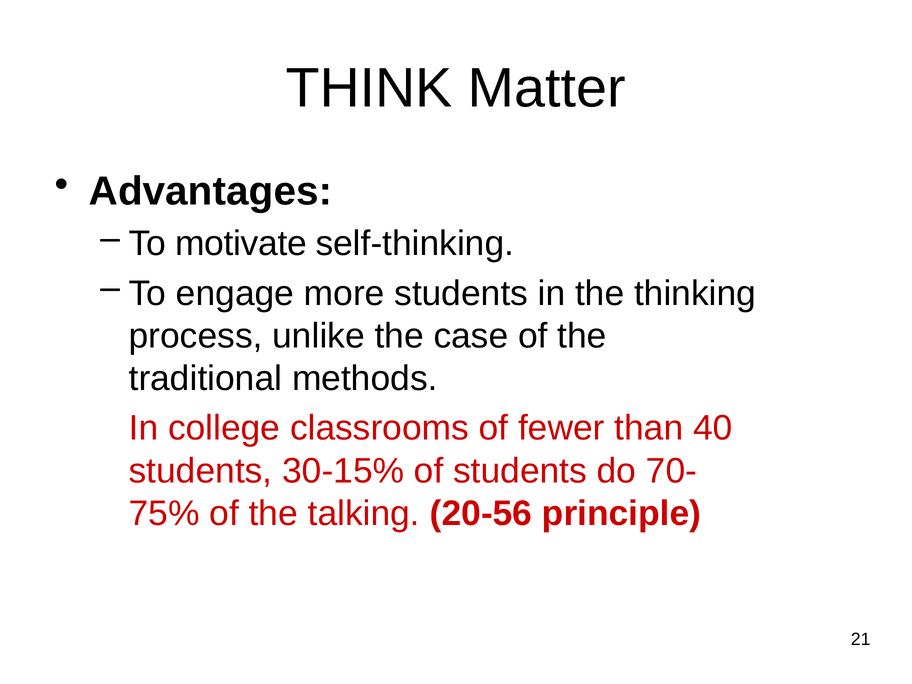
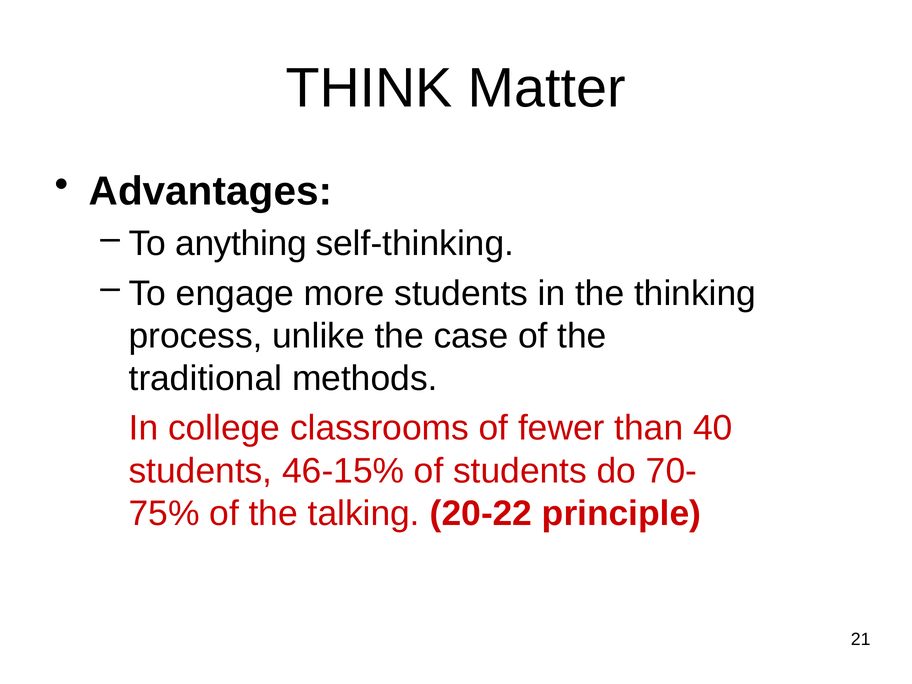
motivate: motivate -> anything (241, 244)
30-15%: 30-15% -> 46-15% (343, 471)
20-56: 20-56 -> 20-22 (481, 513)
